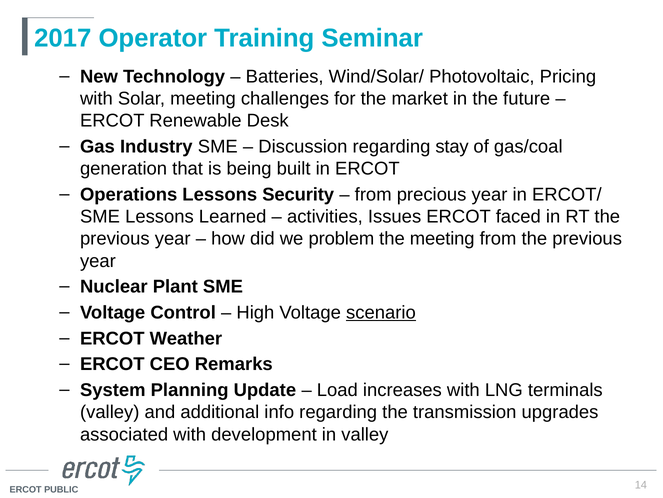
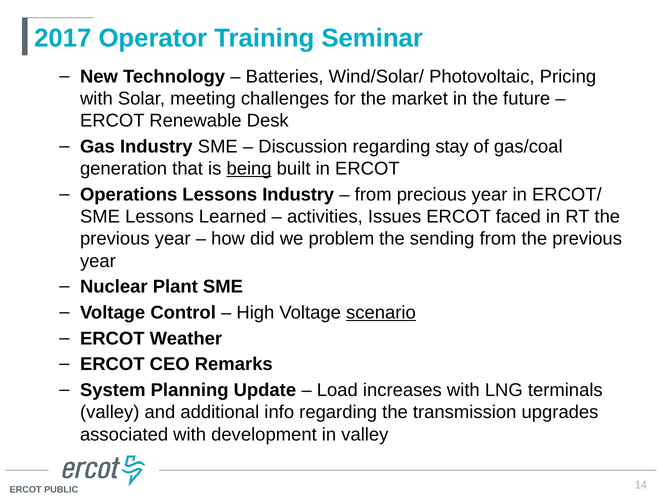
being underline: none -> present (249, 168)
Lessons Security: Security -> Industry (298, 194)
the meeting: meeting -> sending (442, 238)
